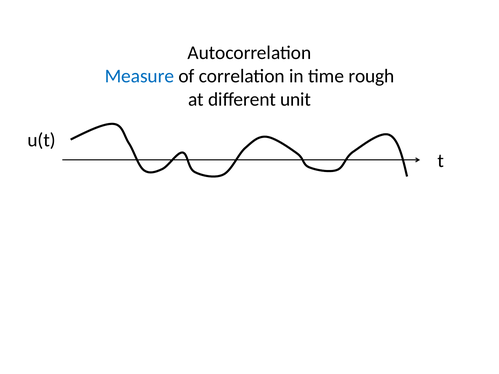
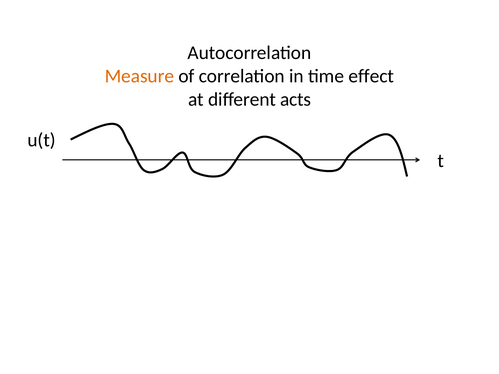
Measure colour: blue -> orange (139, 76)
rough: rough -> effect (371, 76)
unit: unit -> acts (296, 99)
